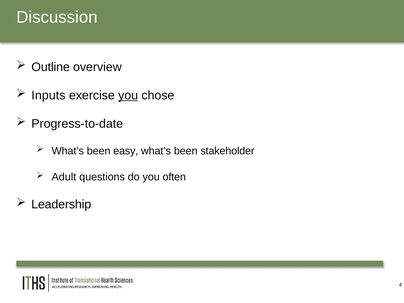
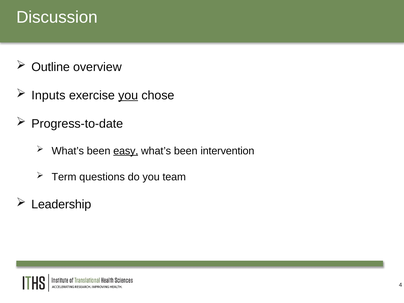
easy underline: none -> present (126, 151)
stakeholder: stakeholder -> intervention (227, 151)
Adult: Adult -> Term (64, 177)
often: often -> team (174, 177)
